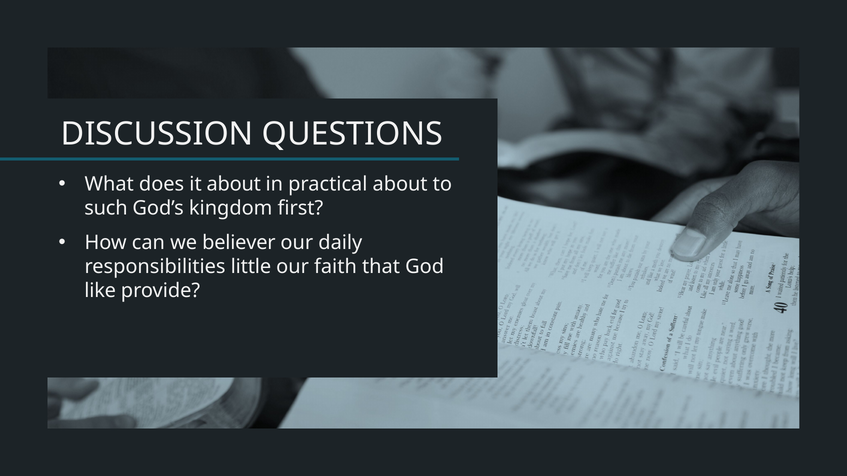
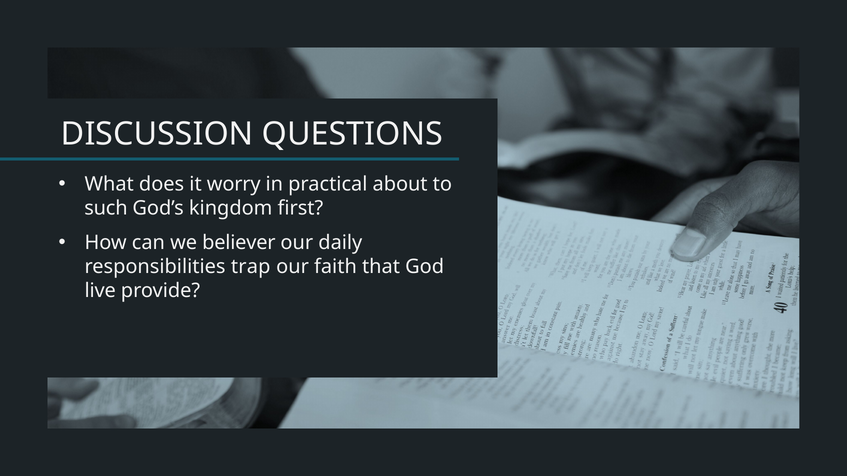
it about: about -> worry (234, 185)
little: little -> trap (251, 267)
like: like -> live (100, 291)
